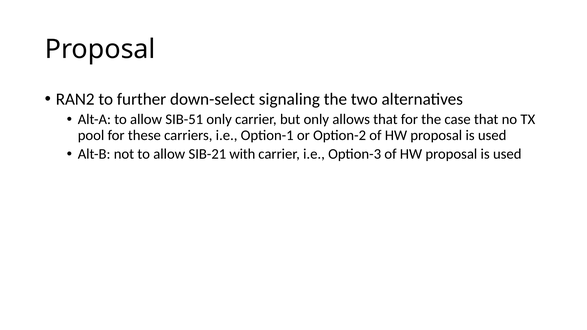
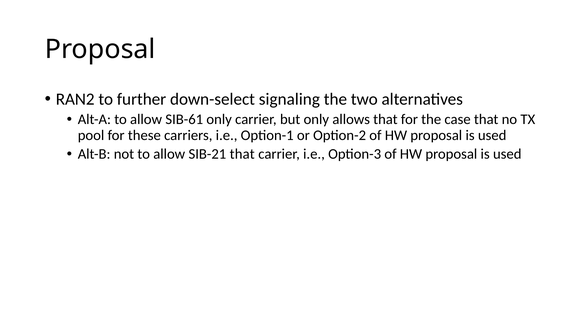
SIB-51: SIB-51 -> SIB-61 (184, 119)
SIB-21 with: with -> that (242, 154)
